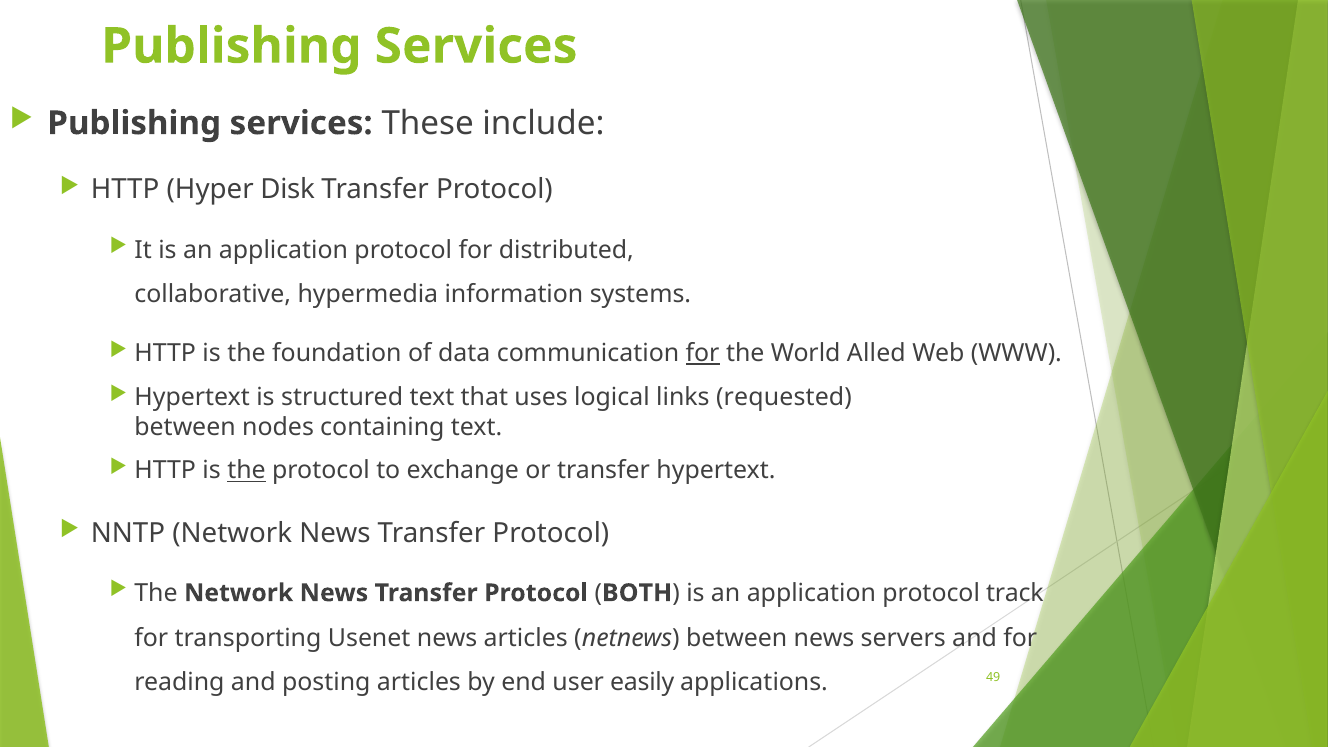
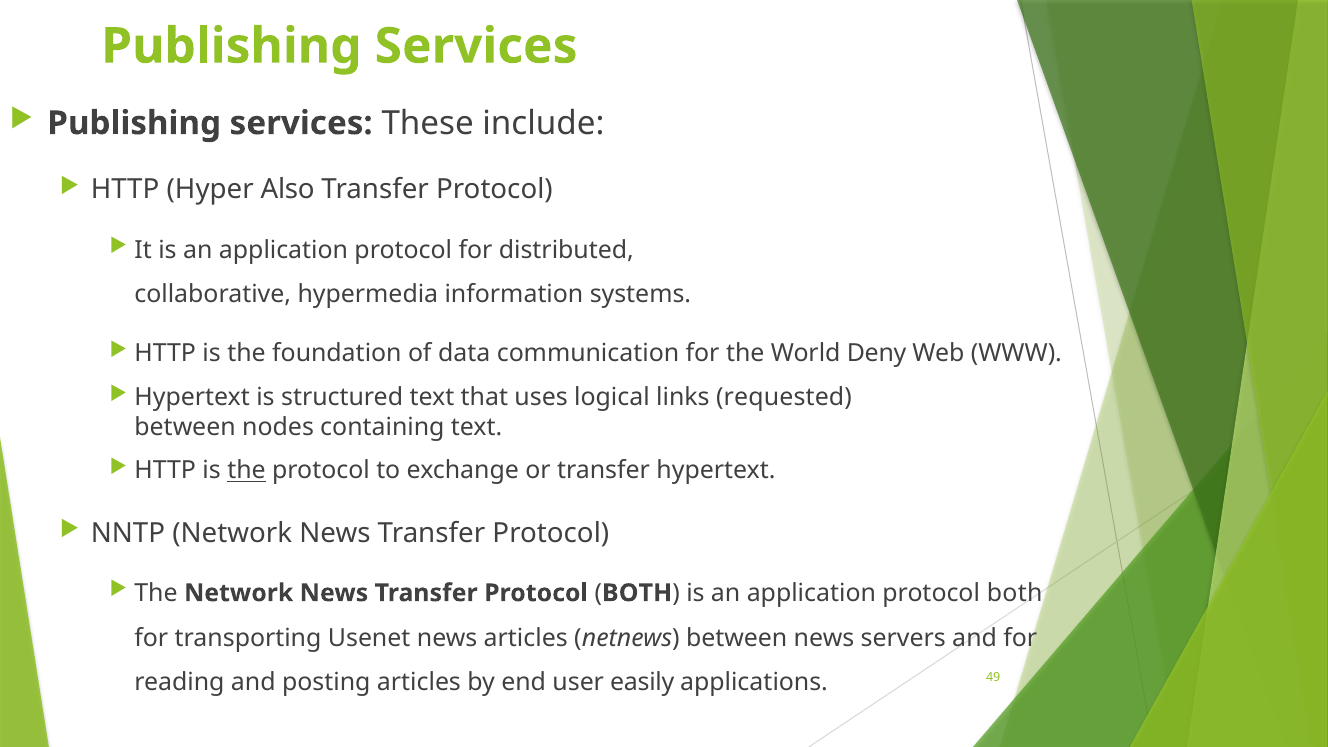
Disk: Disk -> Also (288, 190)
for underline: present -> none (703, 353)
Alled: Alled -> Deny (877, 353)
protocol track: track -> both (1015, 593)
